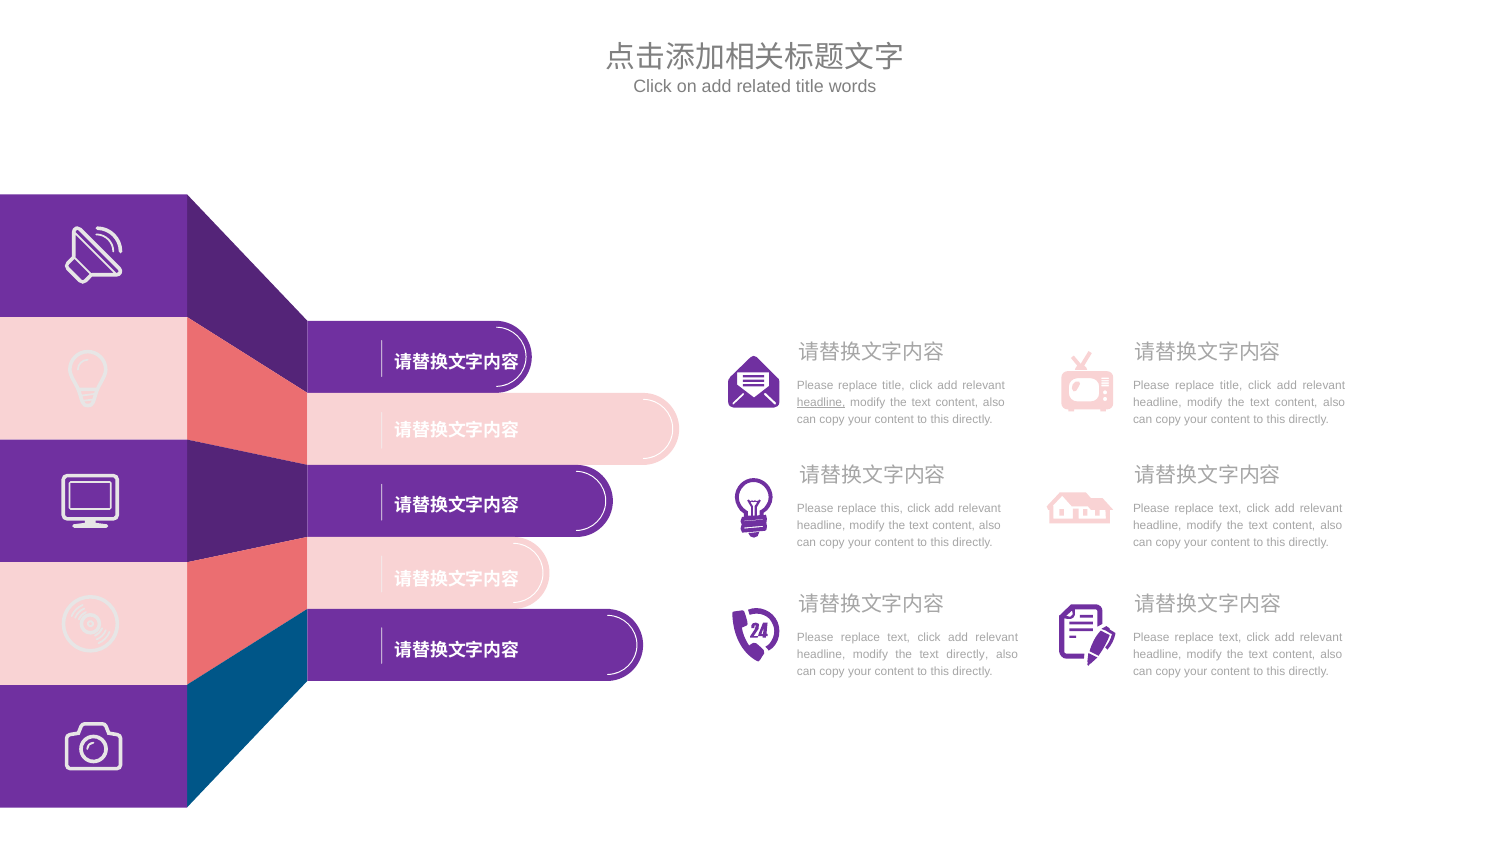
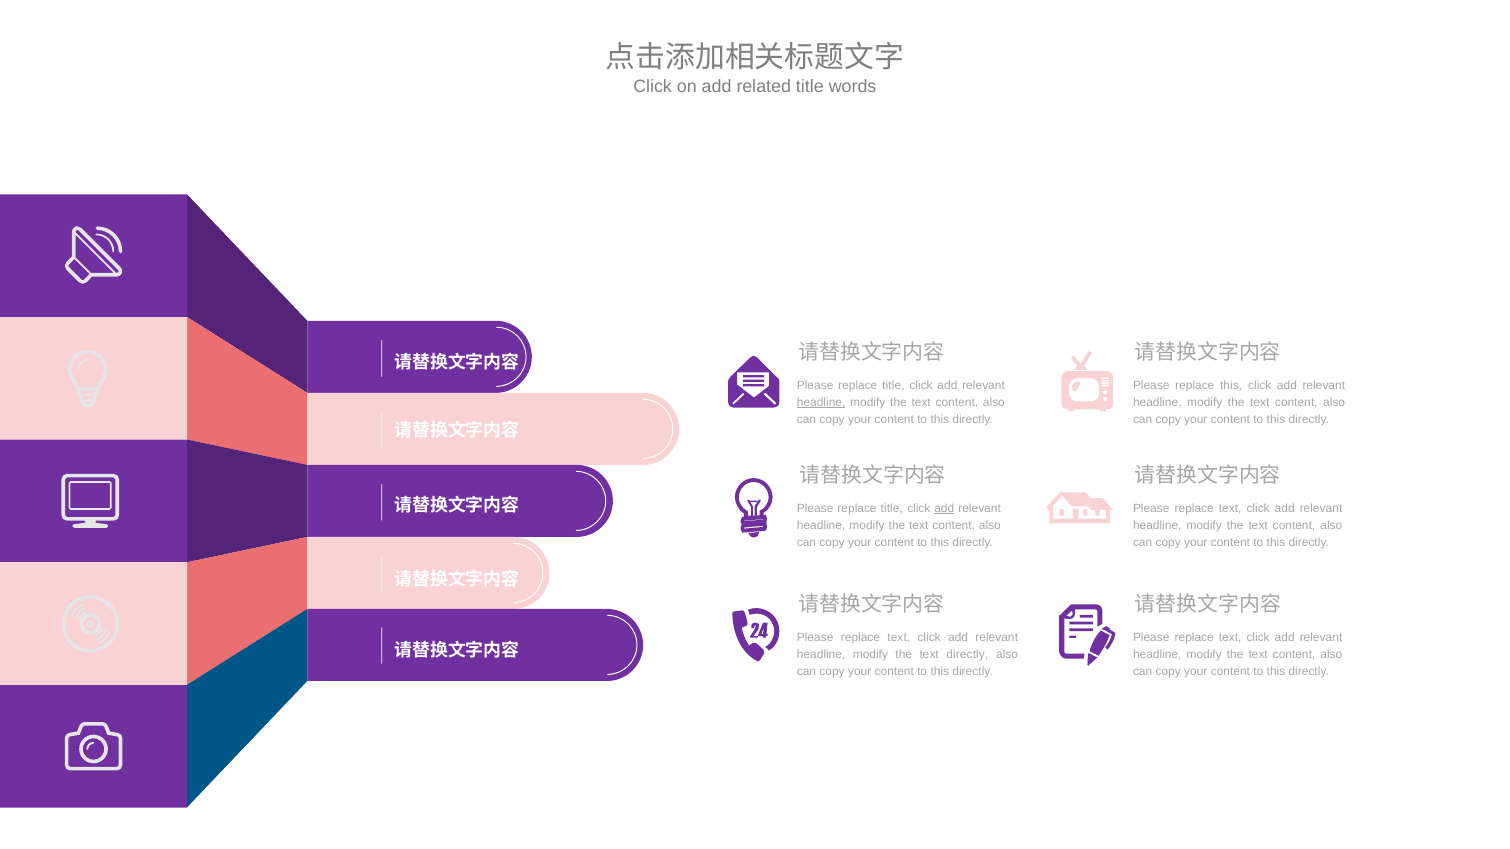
title: title -> this (1231, 385)
this: this -> title (892, 508)
add underline: none -> present (944, 508)
